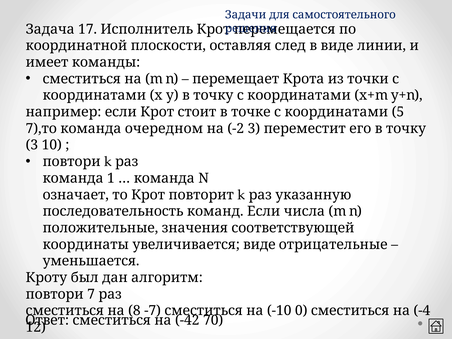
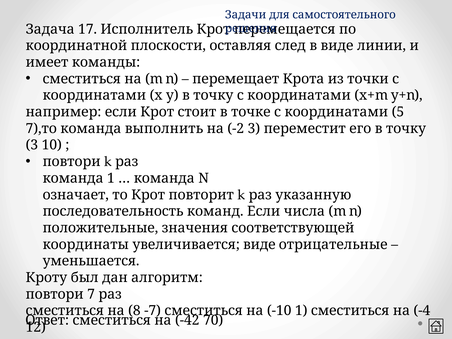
очередном: очередном -> выполнить (164, 129)
-10 0: 0 -> 1 (301, 311)
